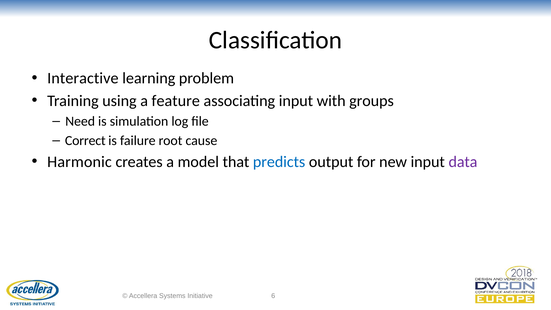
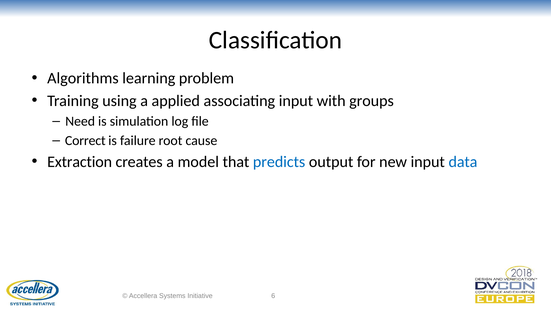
Interactive: Interactive -> Algorithms (83, 78)
feature: feature -> applied (176, 101)
Harmonic: Harmonic -> Extraction (80, 162)
data colour: purple -> blue (463, 162)
